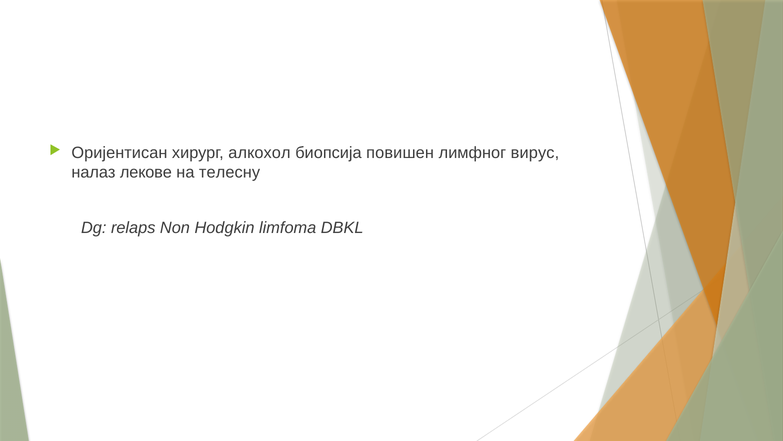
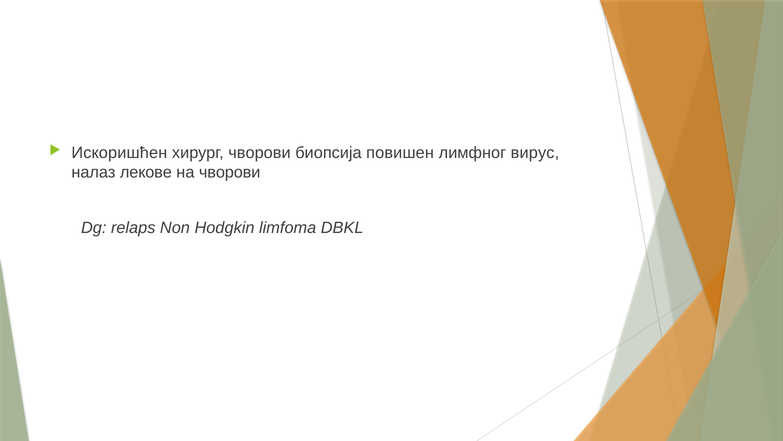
Оријентисан: Оријентисан -> Искоришћен (119, 153)
хирург алкохол: алкохол -> чворови (259, 153)
на телесну: телесну -> чворови (230, 172)
